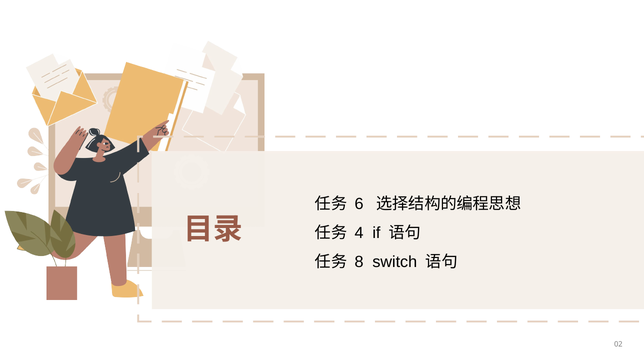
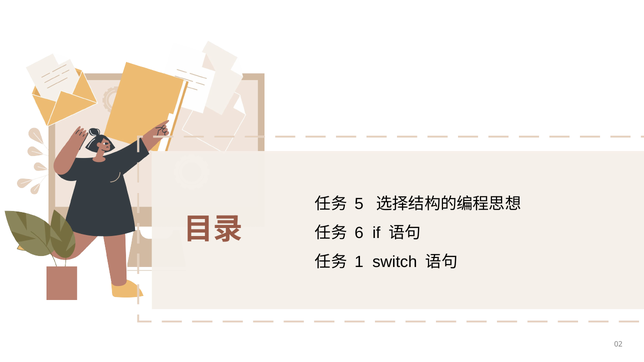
6: 6 -> 5 (359, 204)
4: 4 -> 6 (359, 233)
8: 8 -> 1 (359, 262)
